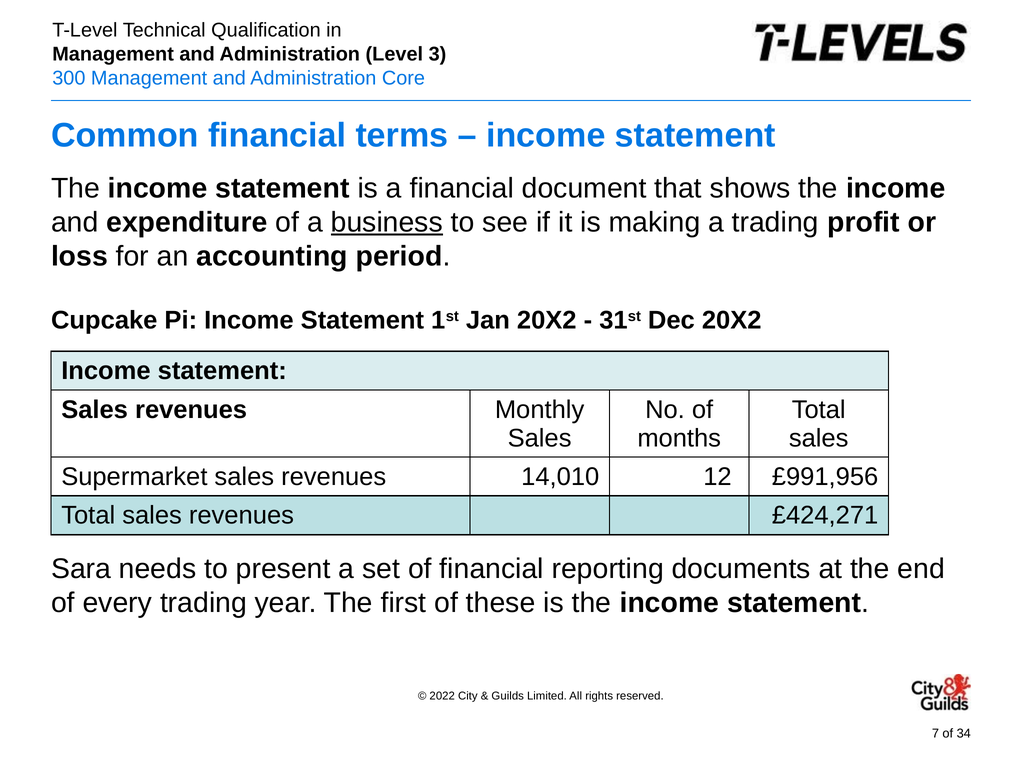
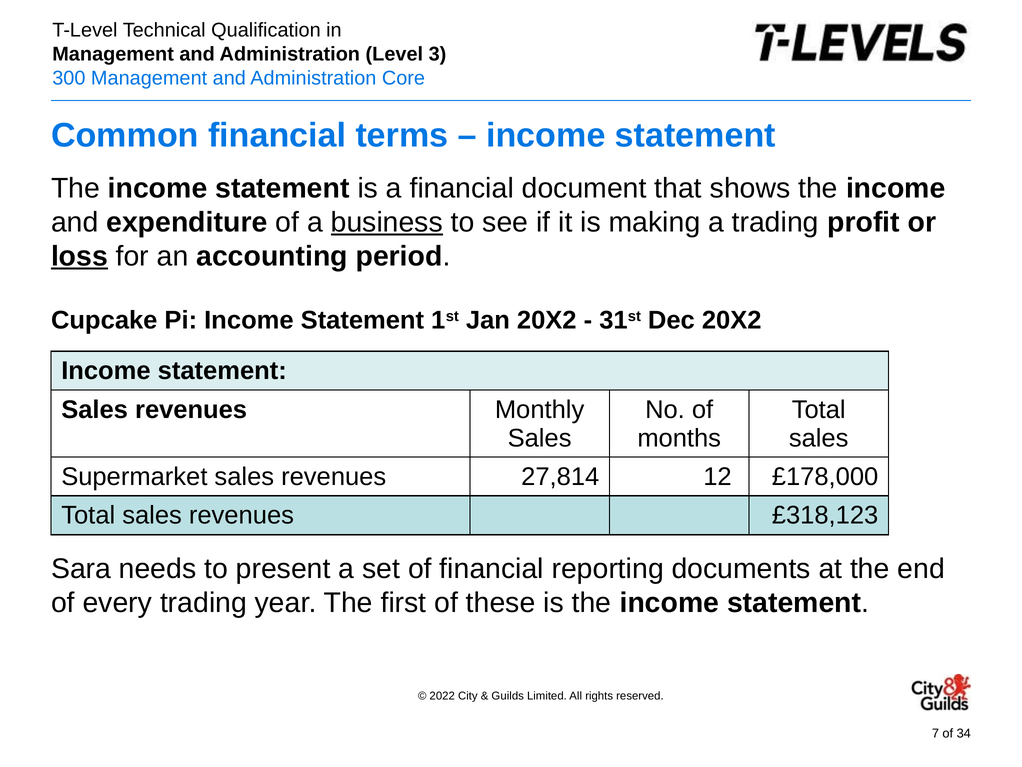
loss underline: none -> present (79, 256)
14,010: 14,010 -> 27,814 (560, 476)
£991,956: £991,956 -> £178,000 (825, 476)
£424,271: £424,271 -> £318,123 (825, 515)
